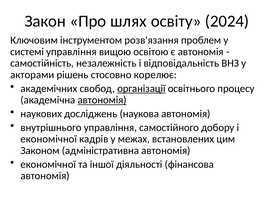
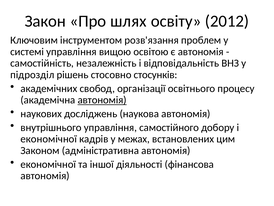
2024: 2024 -> 2012 (227, 21)
акторами: акторами -> підрозділ (32, 75)
корелює: корелює -> стосунків (155, 75)
організації underline: present -> none (141, 88)
